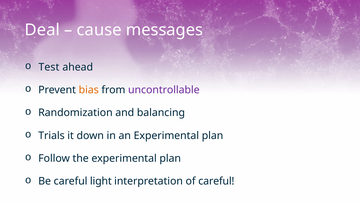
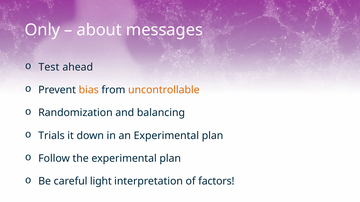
Deal: Deal -> Only (42, 30)
cause: cause -> about (99, 30)
uncontrollable colour: purple -> orange (164, 90)
of careful: careful -> factors (216, 182)
